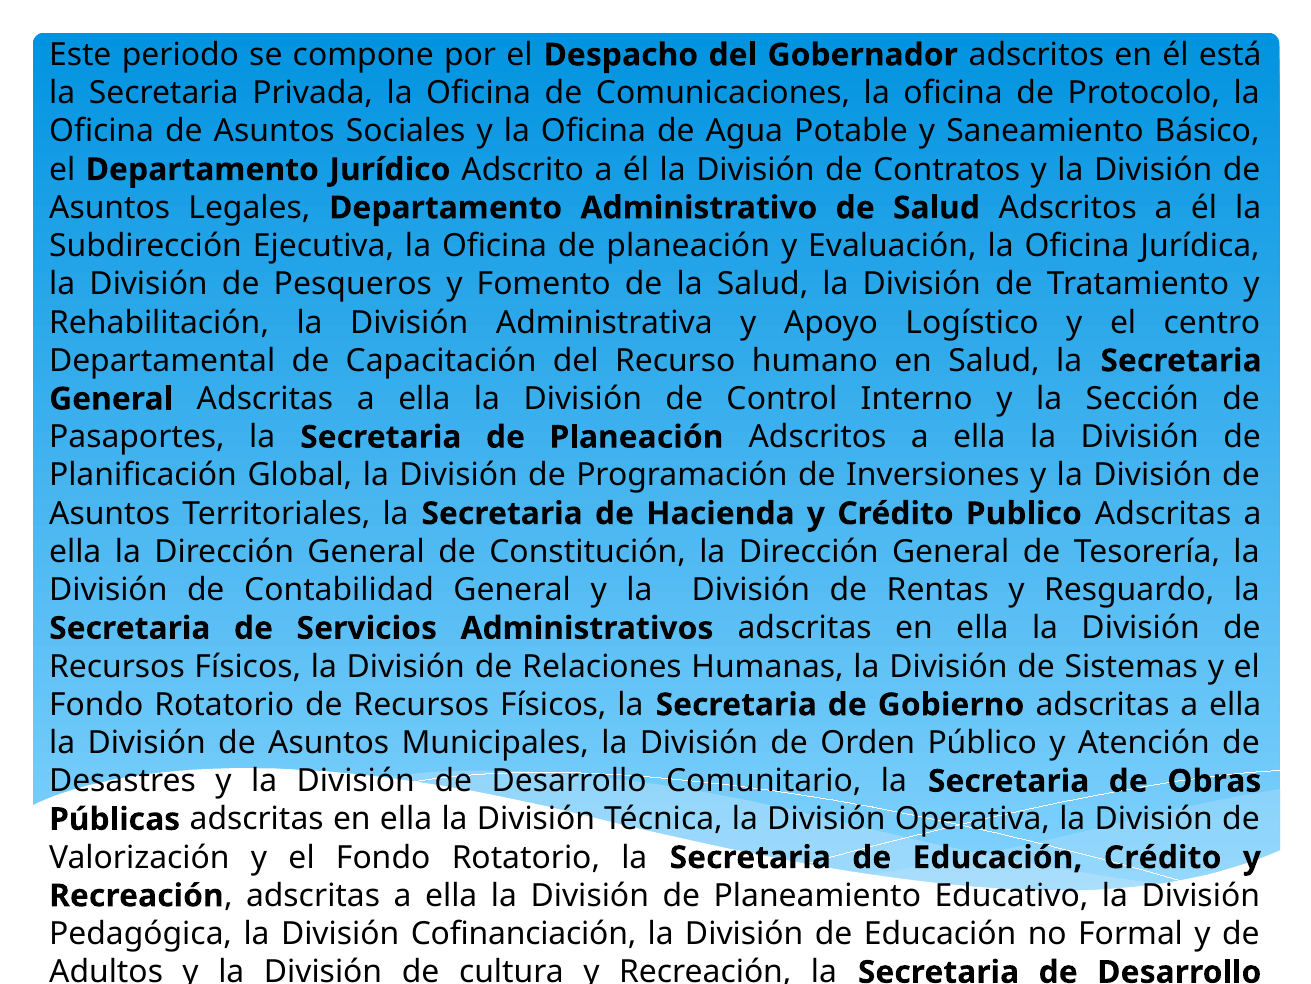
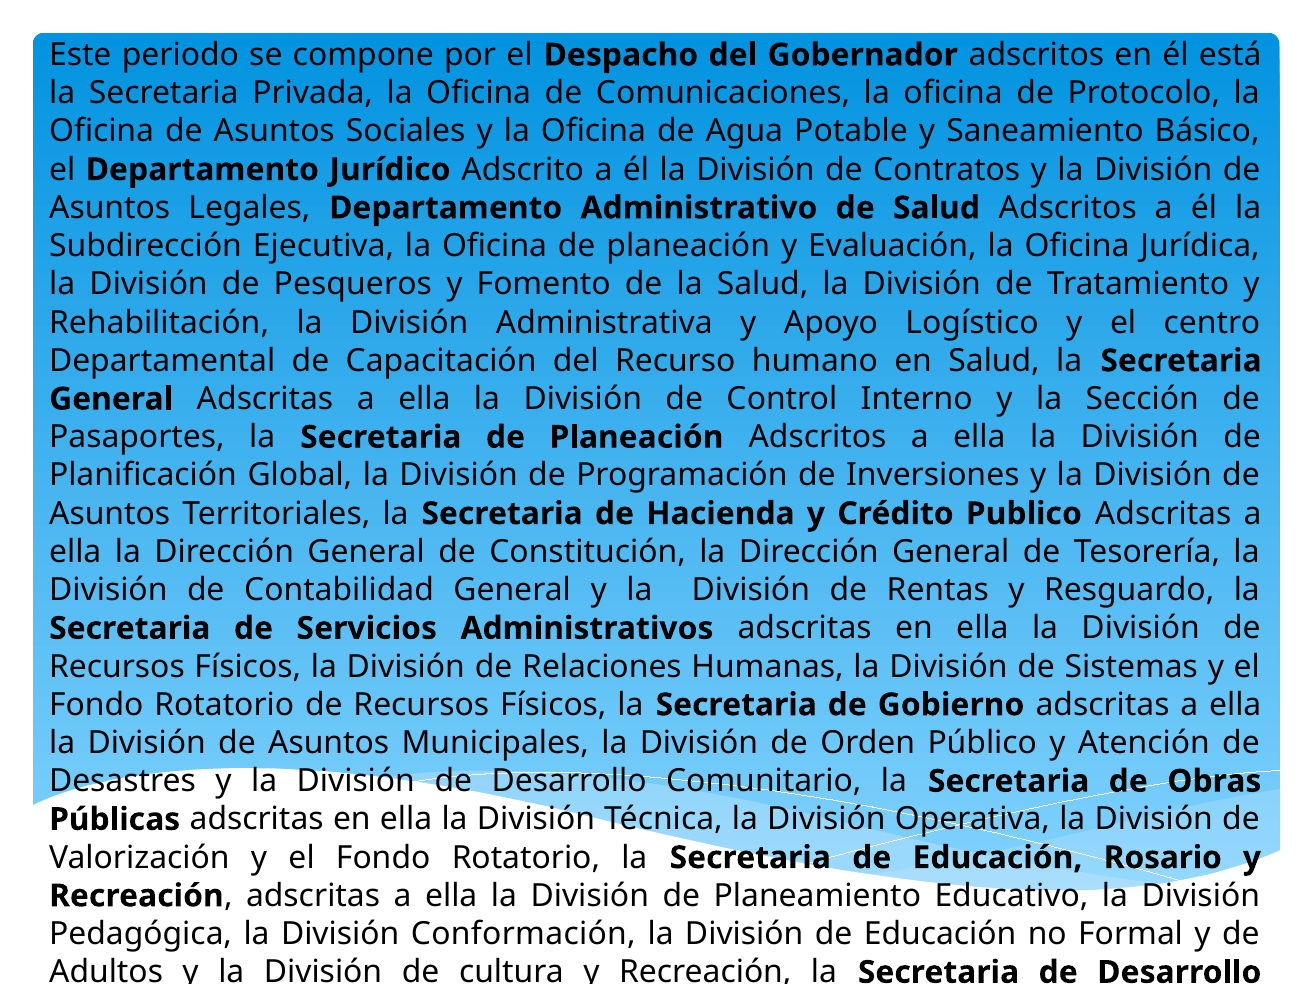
Educación Crédito: Crédito -> Rosario (1163, 857)
Cofinanciación: Cofinanciación -> Conformación (523, 933)
